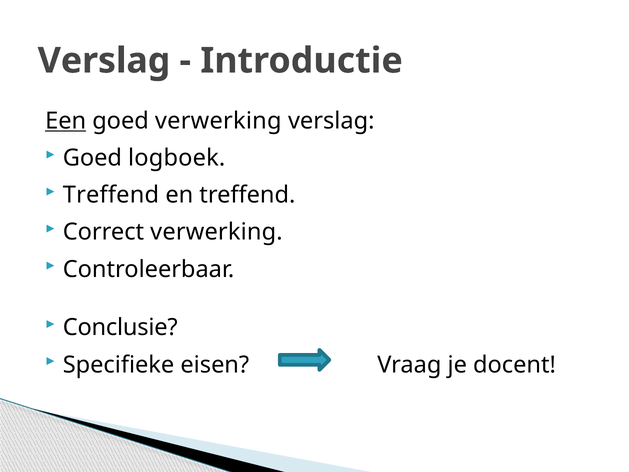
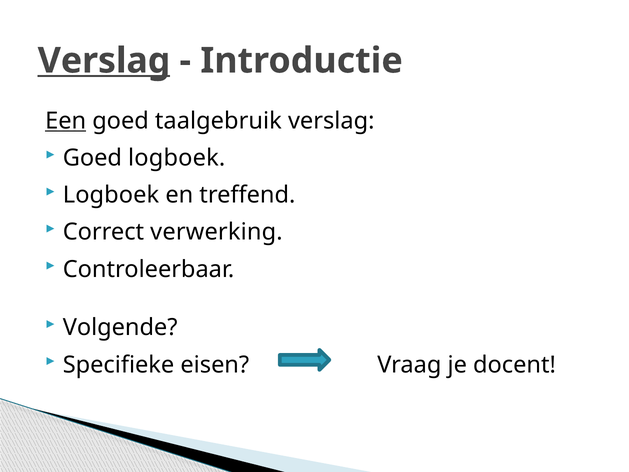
Verslag underline: none -> present (104, 61)
goed verwerking: verwerking -> taalgebruik (218, 121)
Treffend: Treffend -> Logboek (111, 195)
Conclusie: Conclusie -> Volgende (120, 327)
